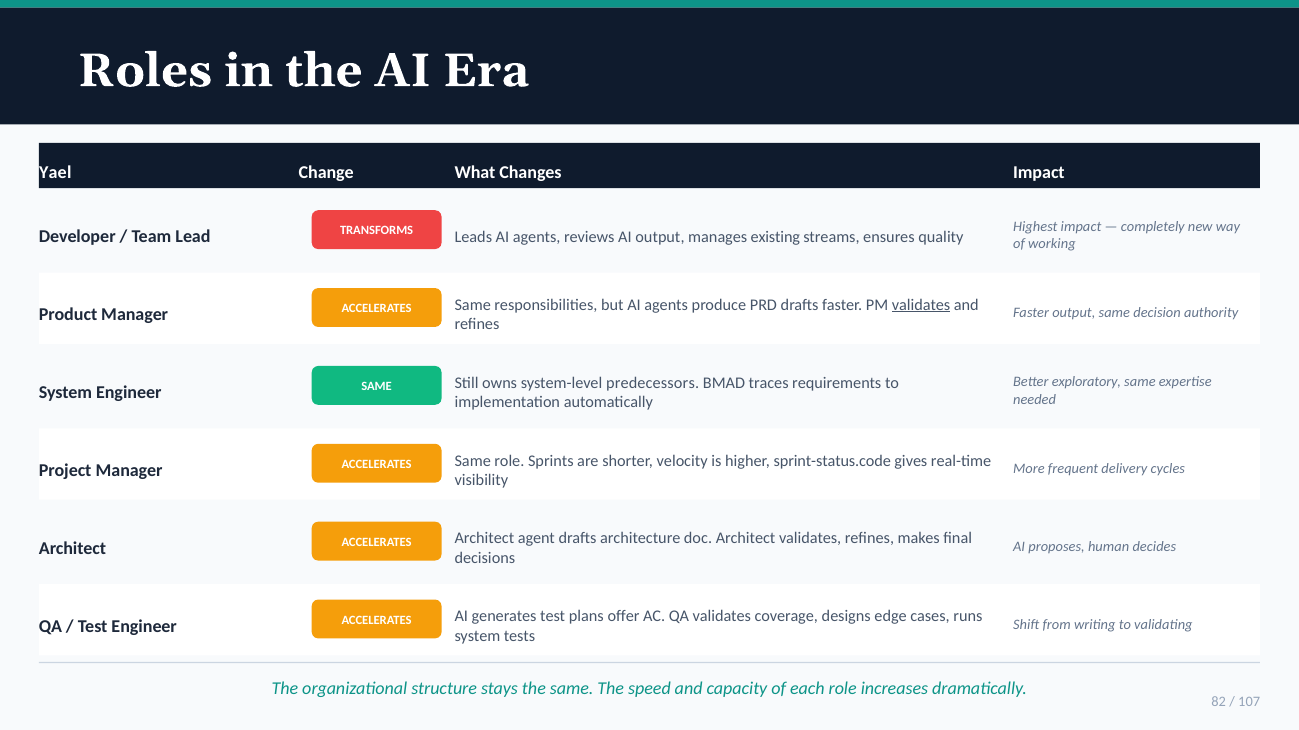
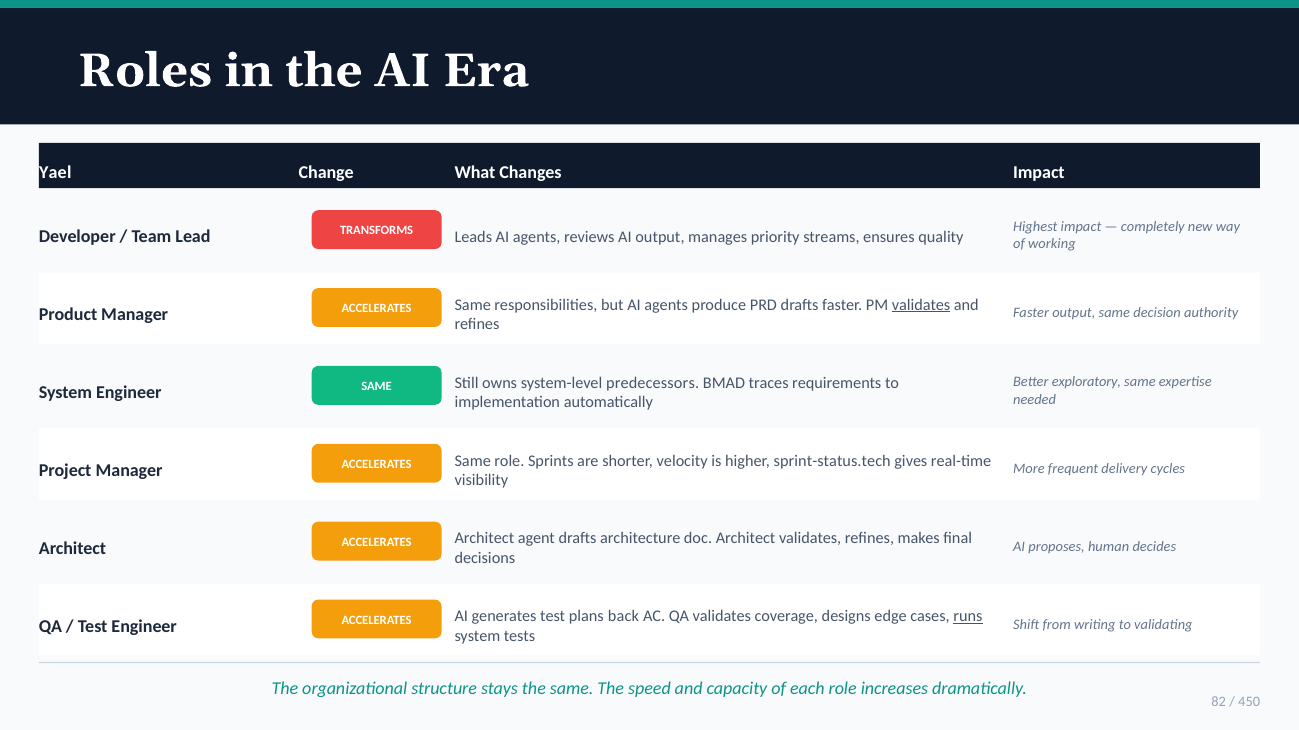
existing: existing -> priority (775, 237)
sprint-status.code: sprint-status.code -> sprint-status.tech (832, 461)
offer: offer -> back (623, 617)
runs underline: none -> present (968, 617)
107: 107 -> 450 (1249, 702)
